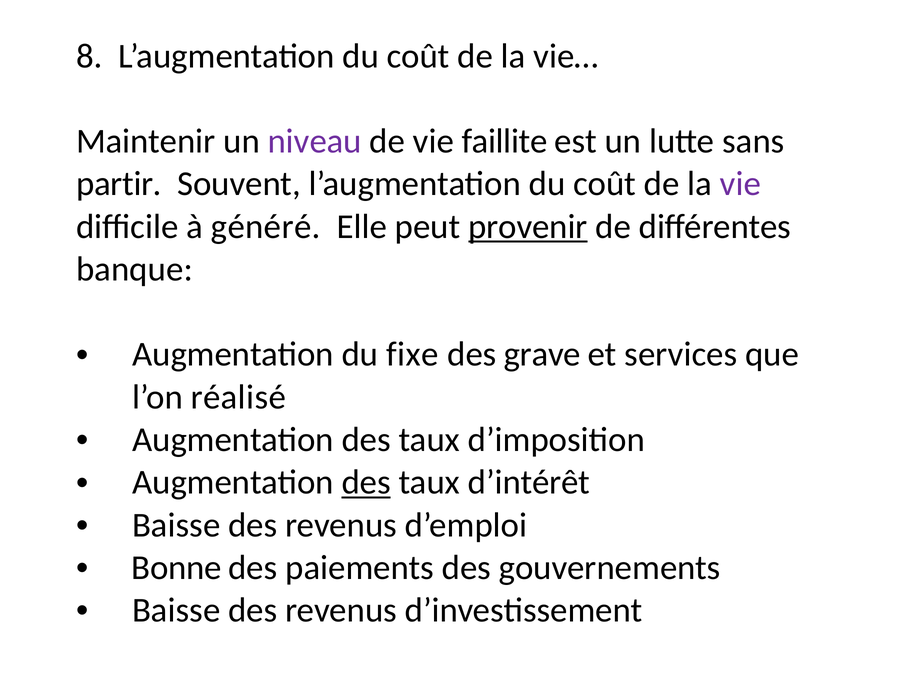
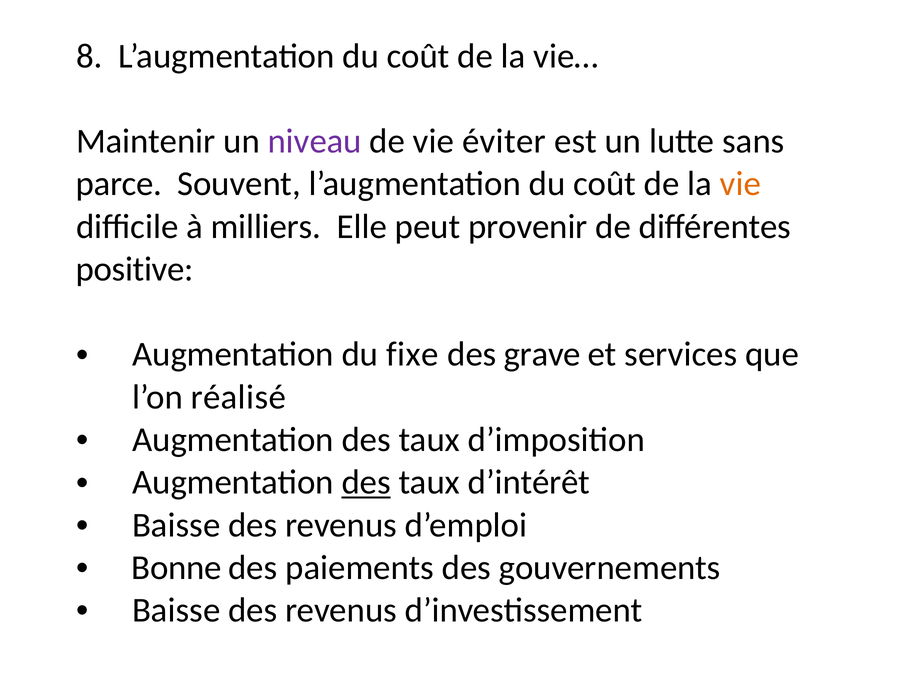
faillite: faillite -> éviter (504, 141)
partir: partir -> parce (119, 184)
vie colour: purple -> orange (740, 184)
généré: généré -> milliers (266, 226)
provenir underline: present -> none (528, 226)
banque: banque -> positive (135, 269)
